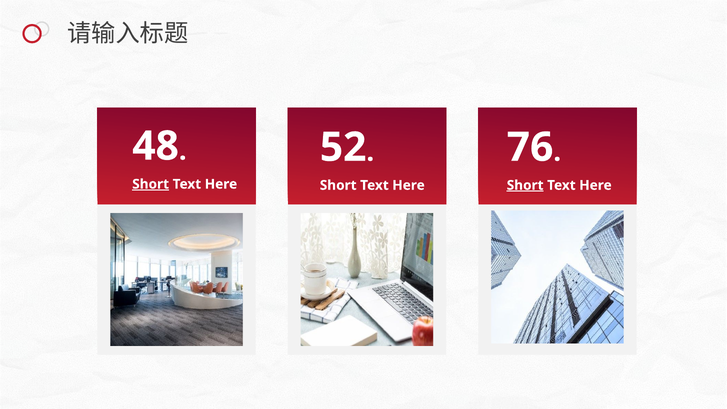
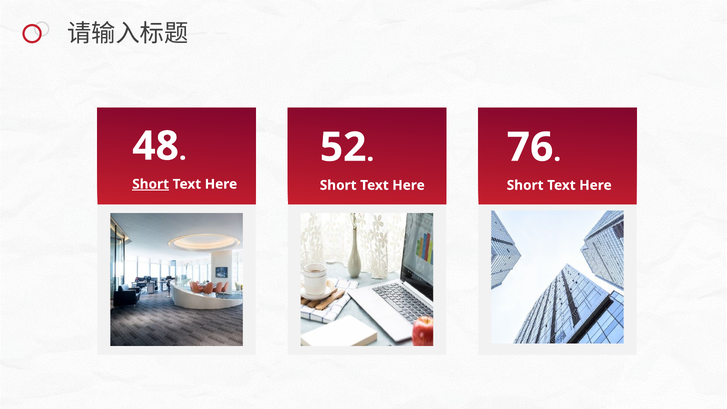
Short underline: present -> none (525, 185)
